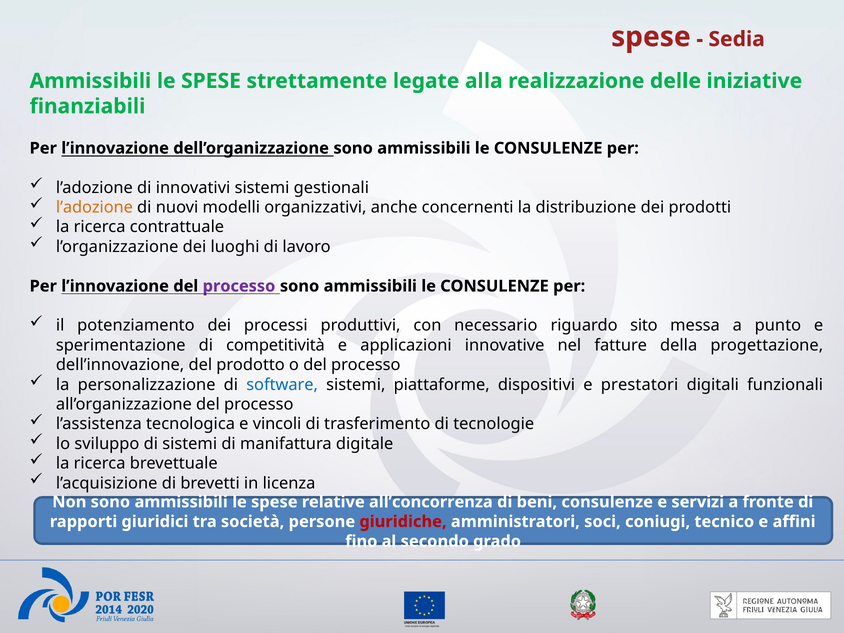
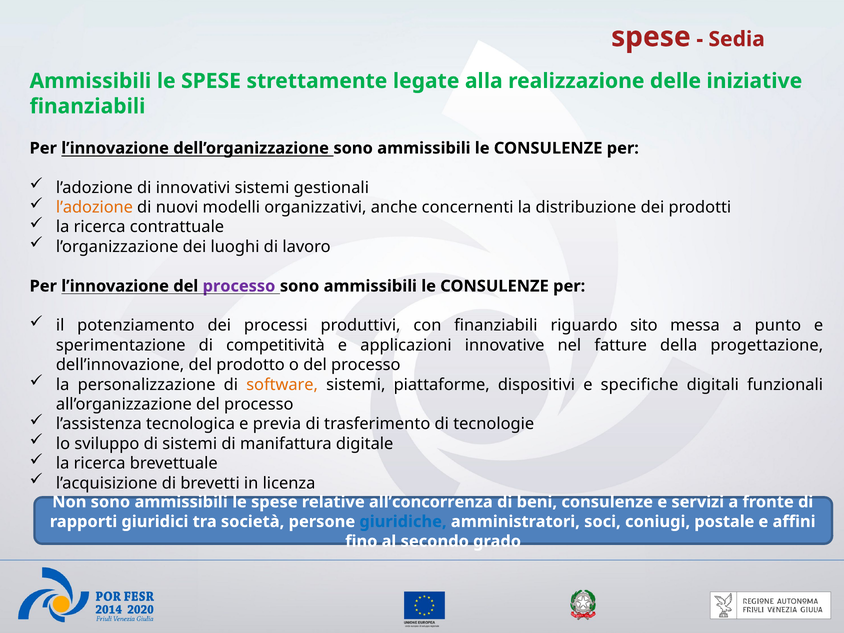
con necessario: necessario -> finanziabili (496, 326)
software colour: blue -> orange (282, 385)
prestatori: prestatori -> specifiche (640, 385)
vincoli: vincoli -> previa (277, 424)
giuridiche colour: red -> blue (403, 522)
tecnico: tecnico -> postale (724, 522)
